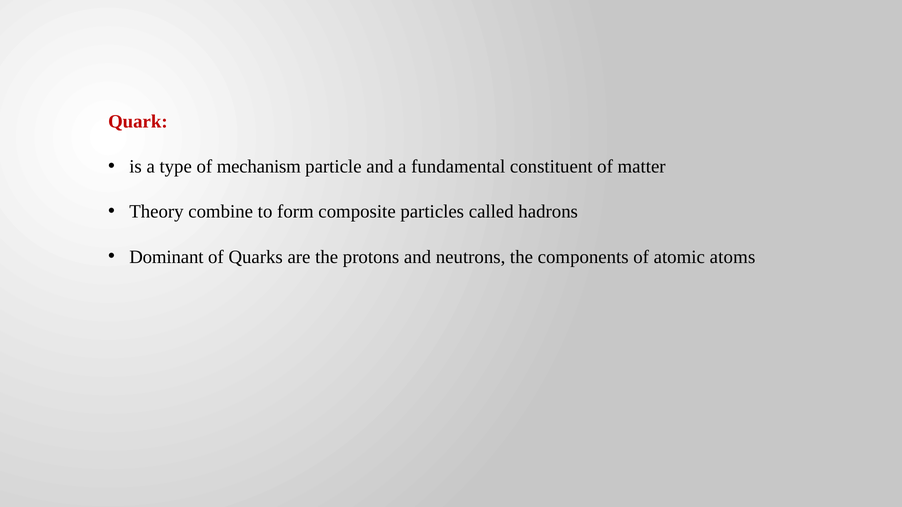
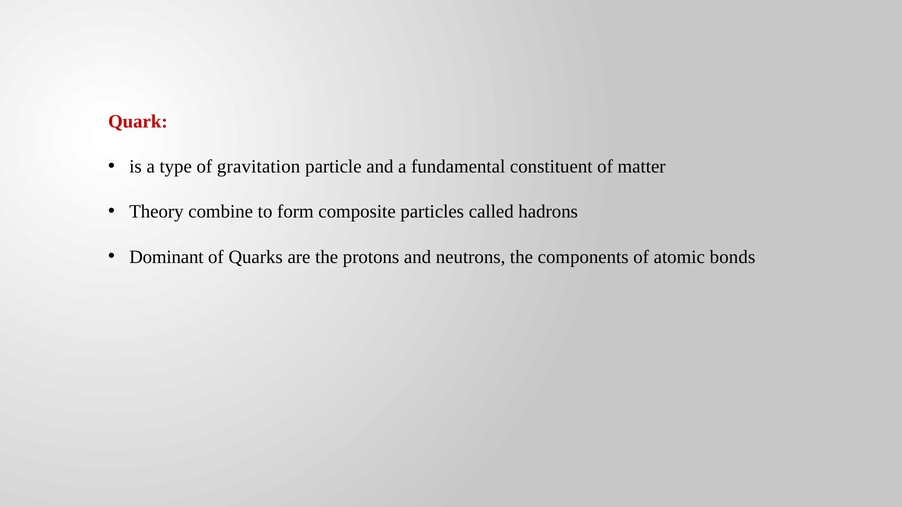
mechanism: mechanism -> gravitation (259, 167)
atoms: atoms -> bonds (733, 257)
